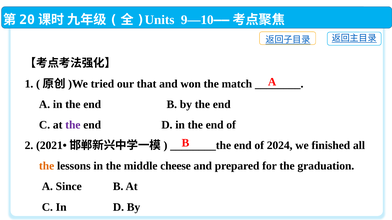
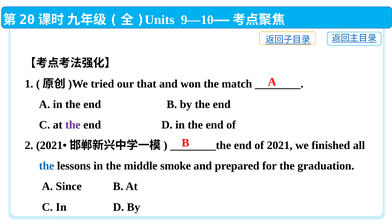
2024: 2024 -> 2021 (280, 146)
the colour: orange -> blue (47, 166)
cheese: cheese -> smoke (176, 166)
